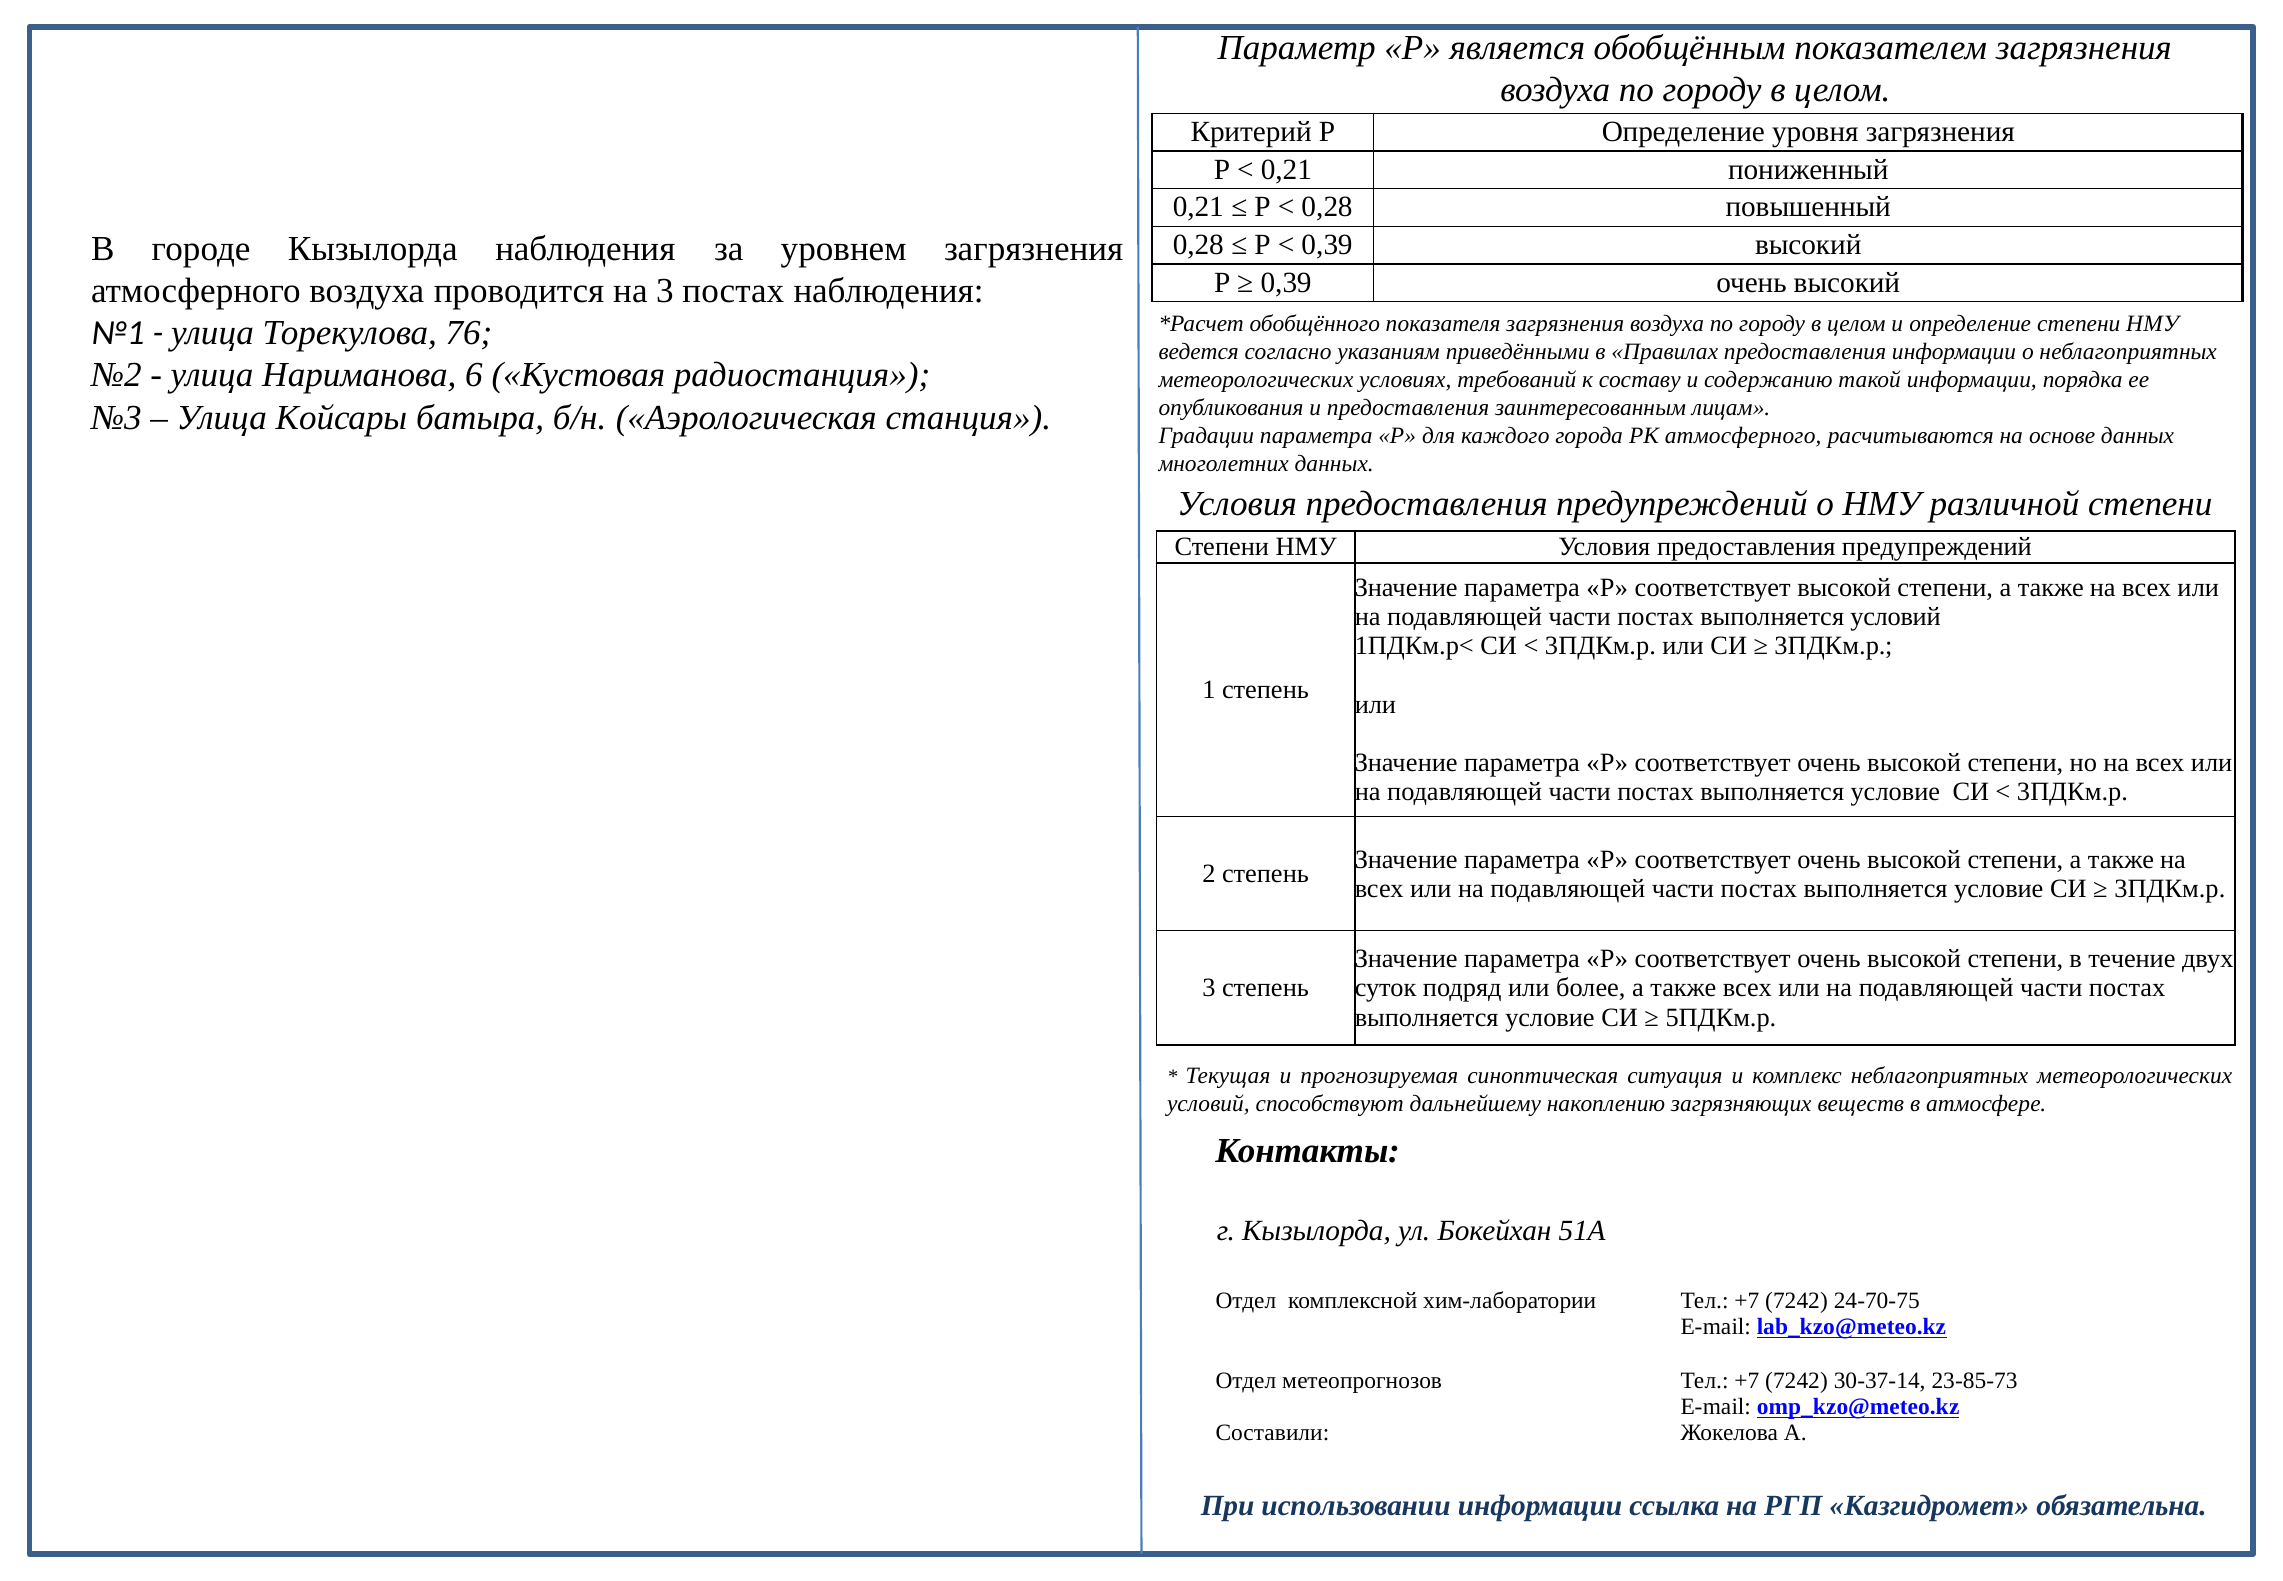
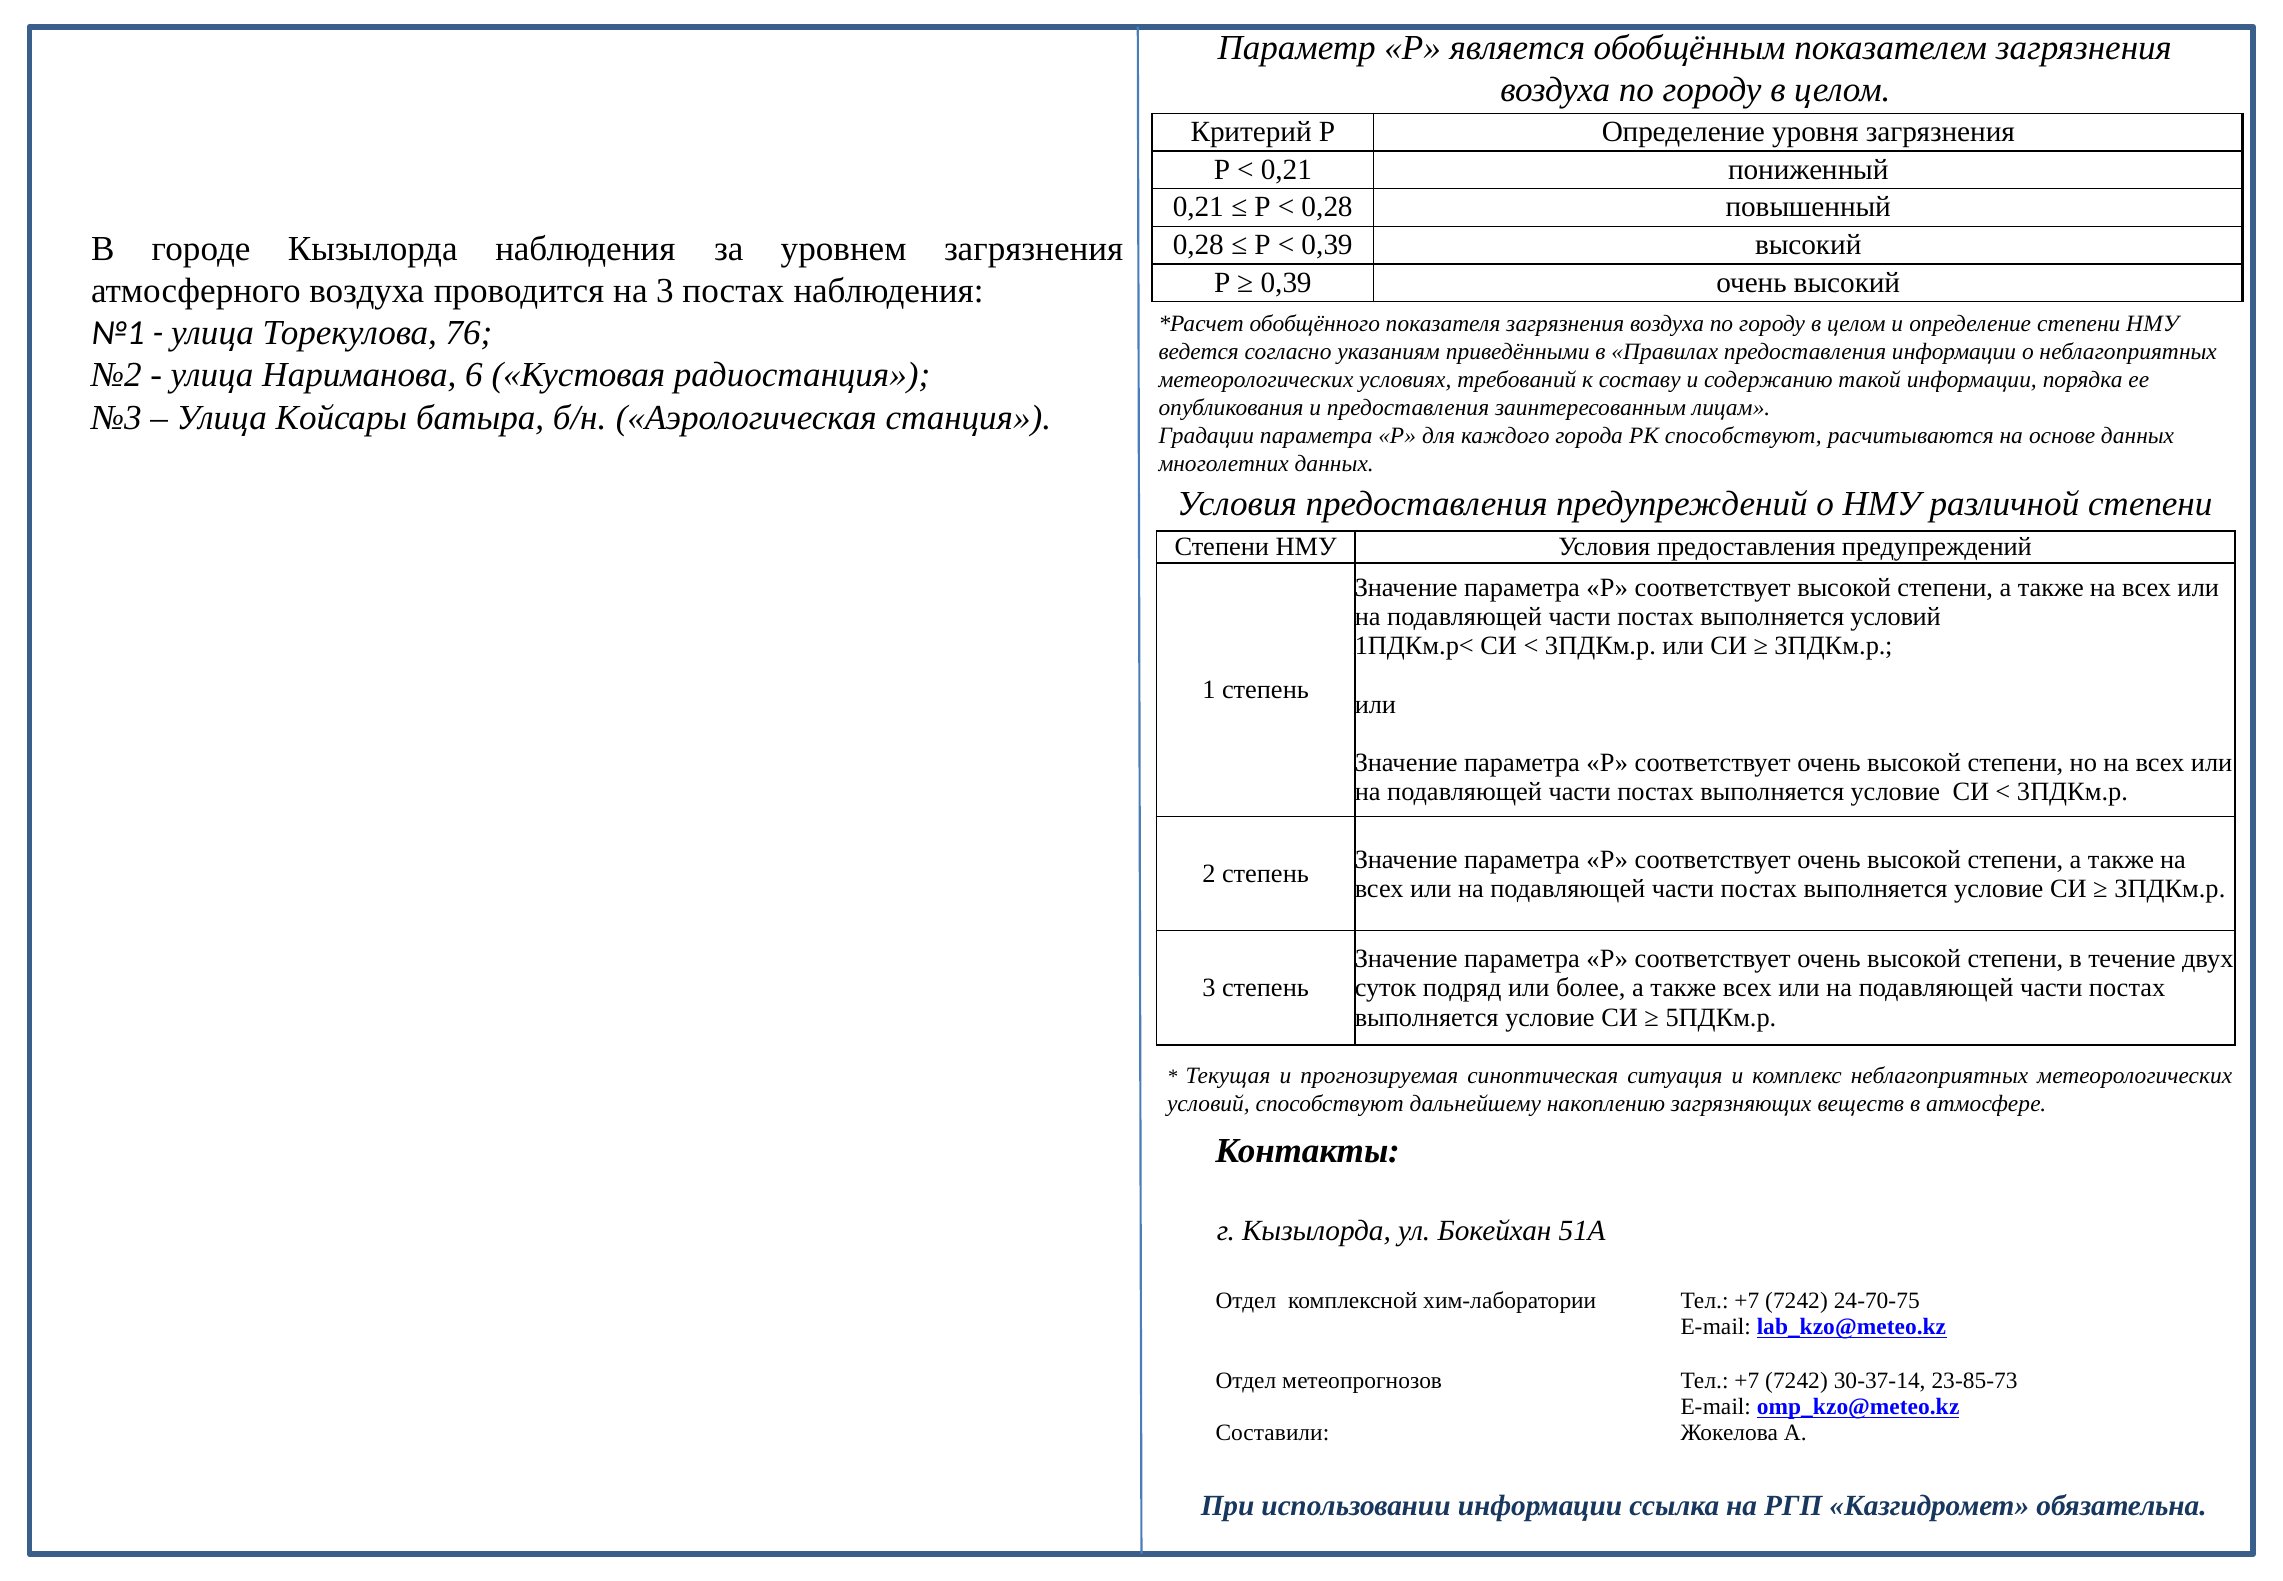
РК атмосферного: атмосферного -> способствуют (1743, 436)
